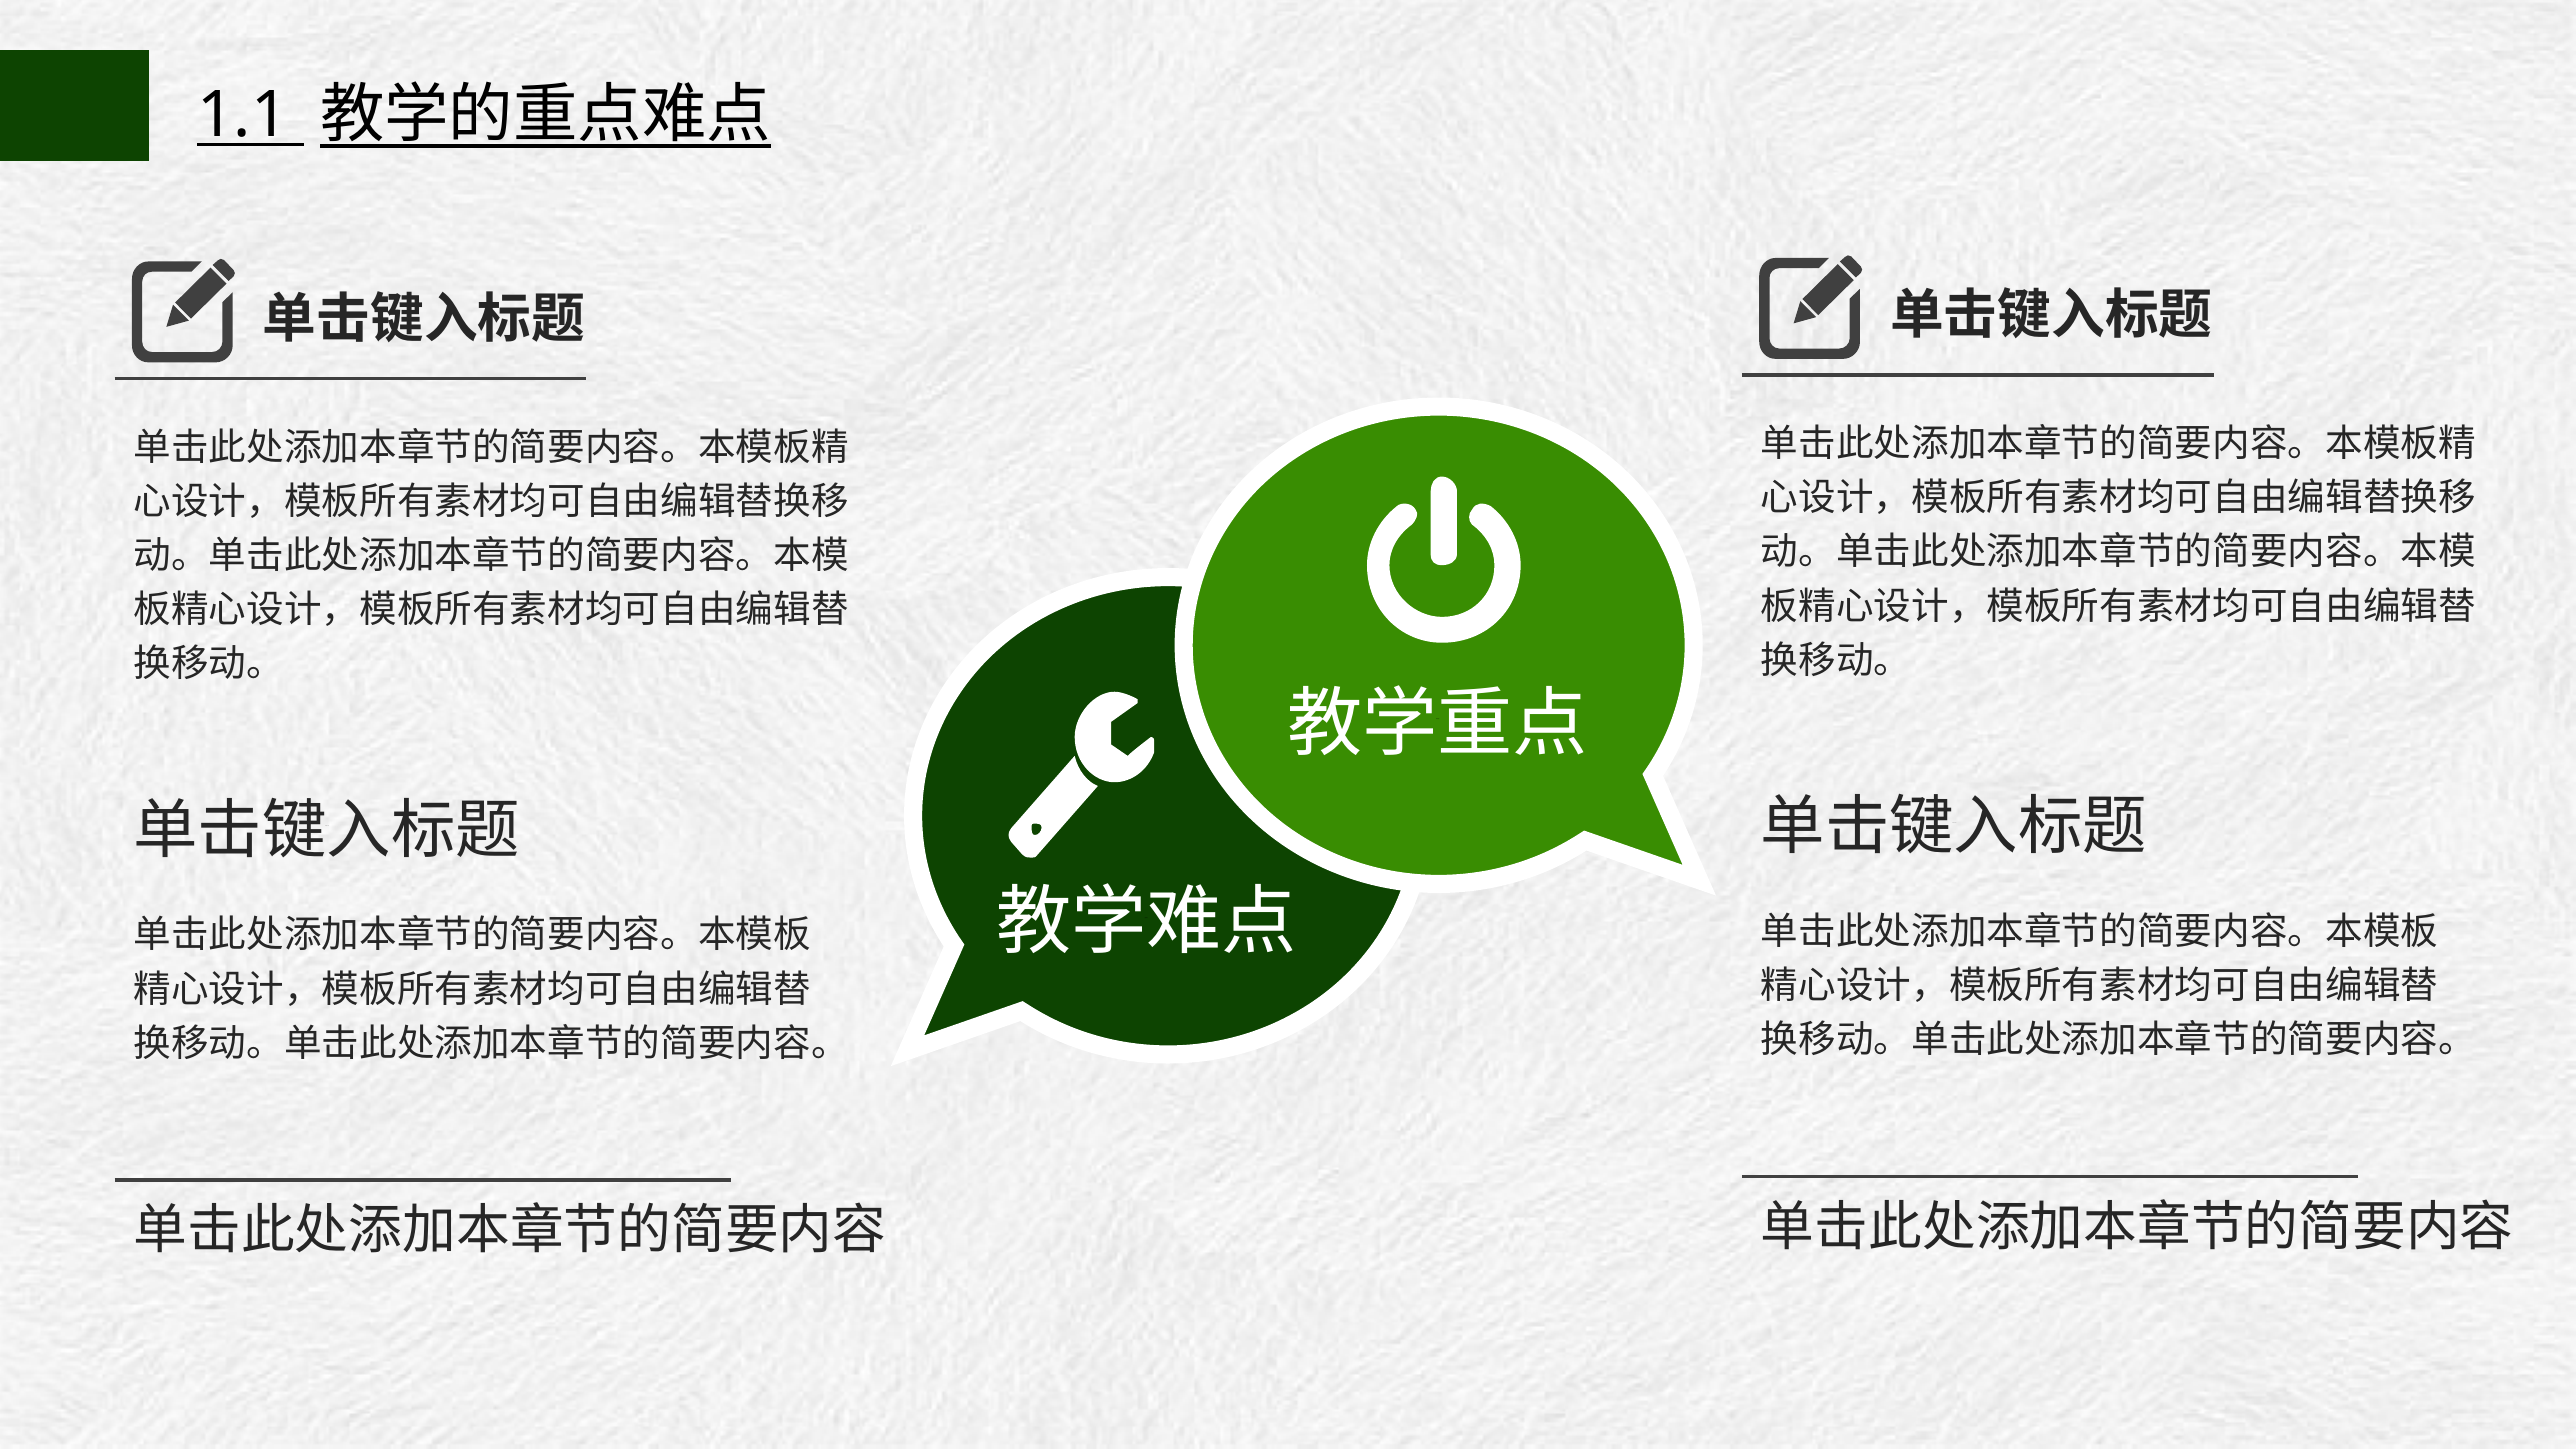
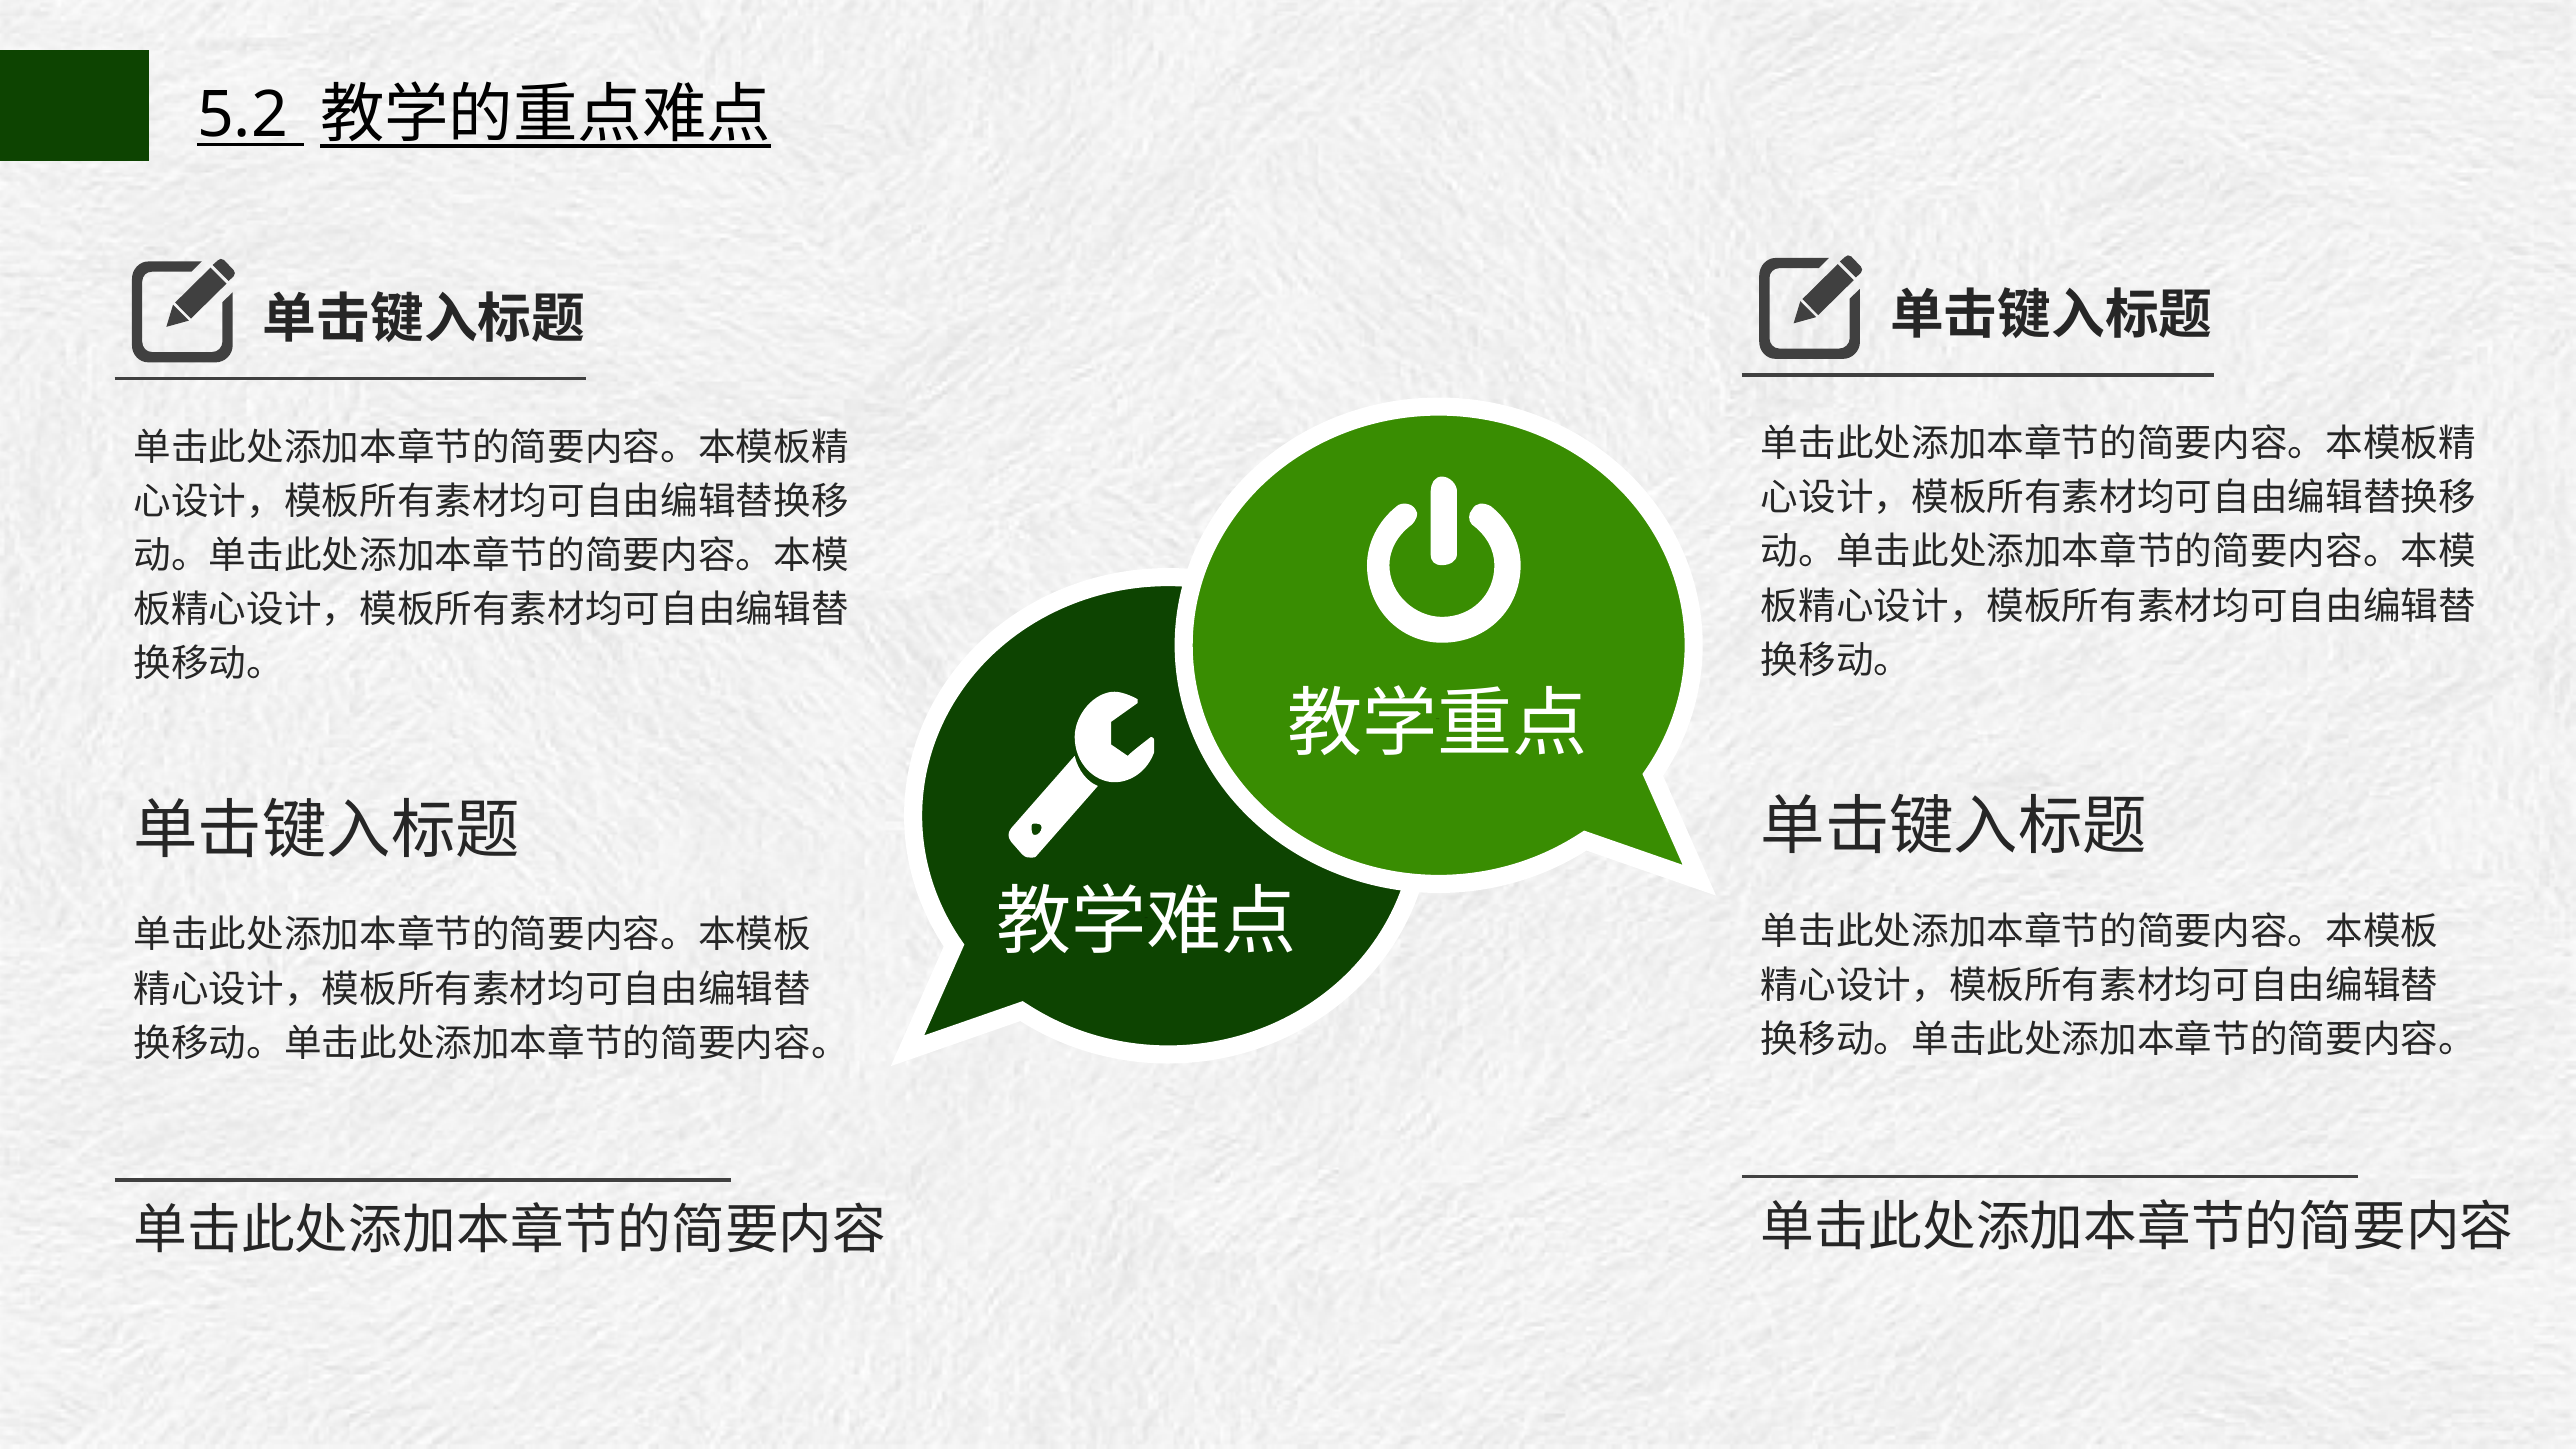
1.1: 1.1 -> 5.2 (243, 115)
